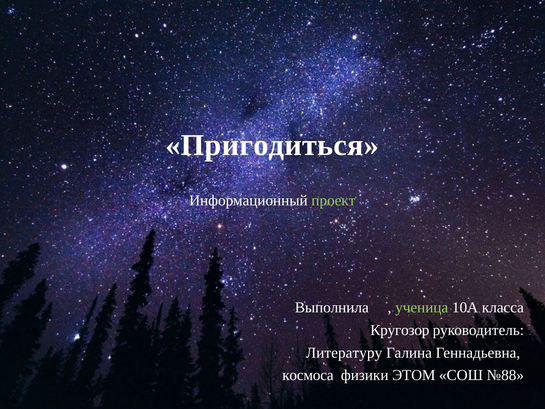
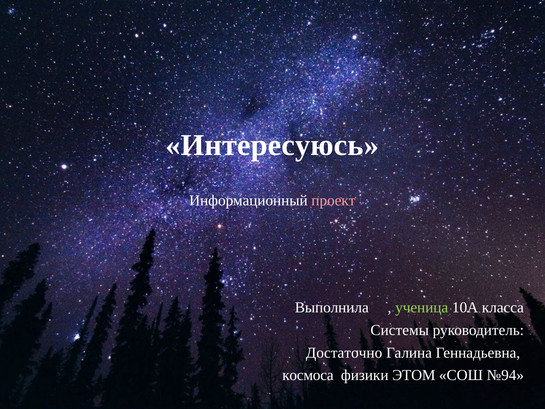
Пригодиться: Пригодиться -> Интересуюсь (272, 145)
проект colour: light green -> pink (333, 200)
Кругозор: Кругозор -> Системы (400, 330)
Литературу: Литературу -> Достаточно (344, 353)
№88: №88 -> №94 (505, 375)
